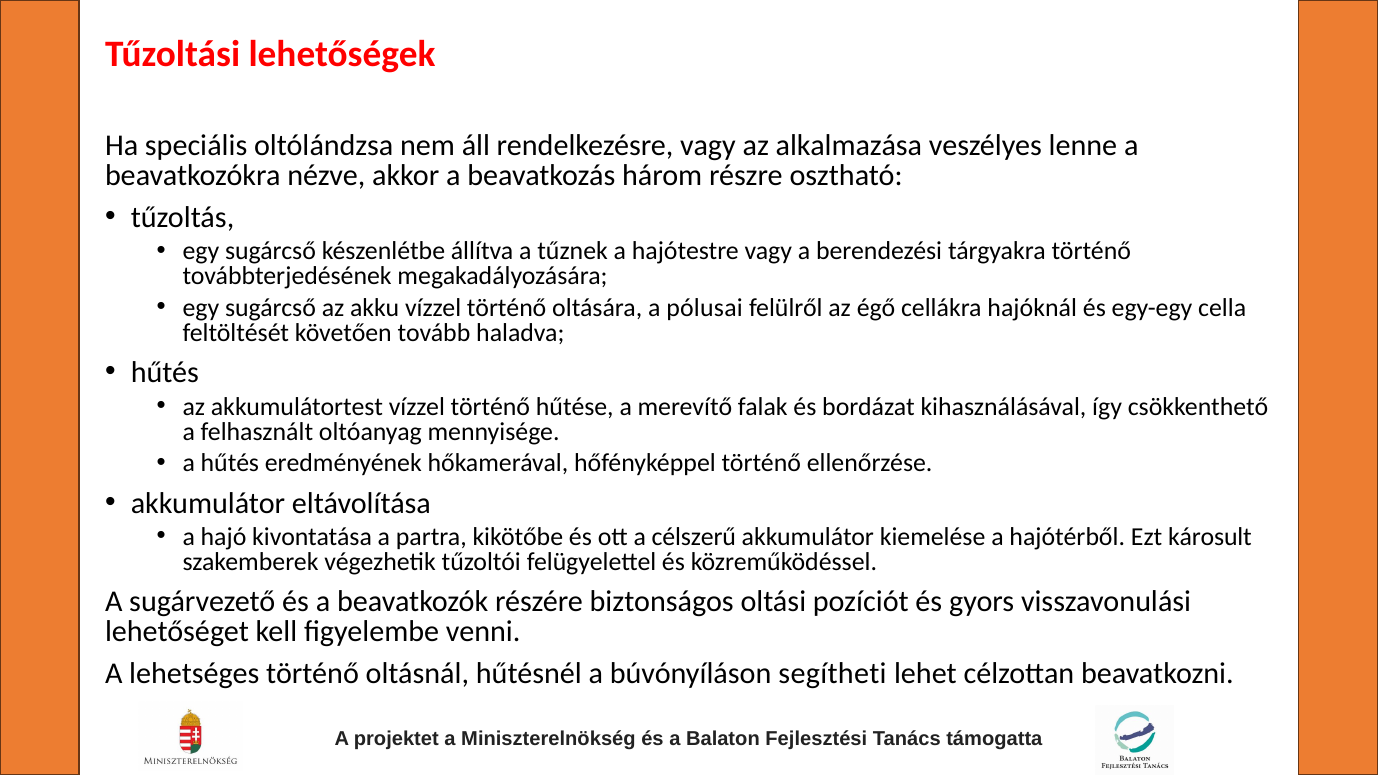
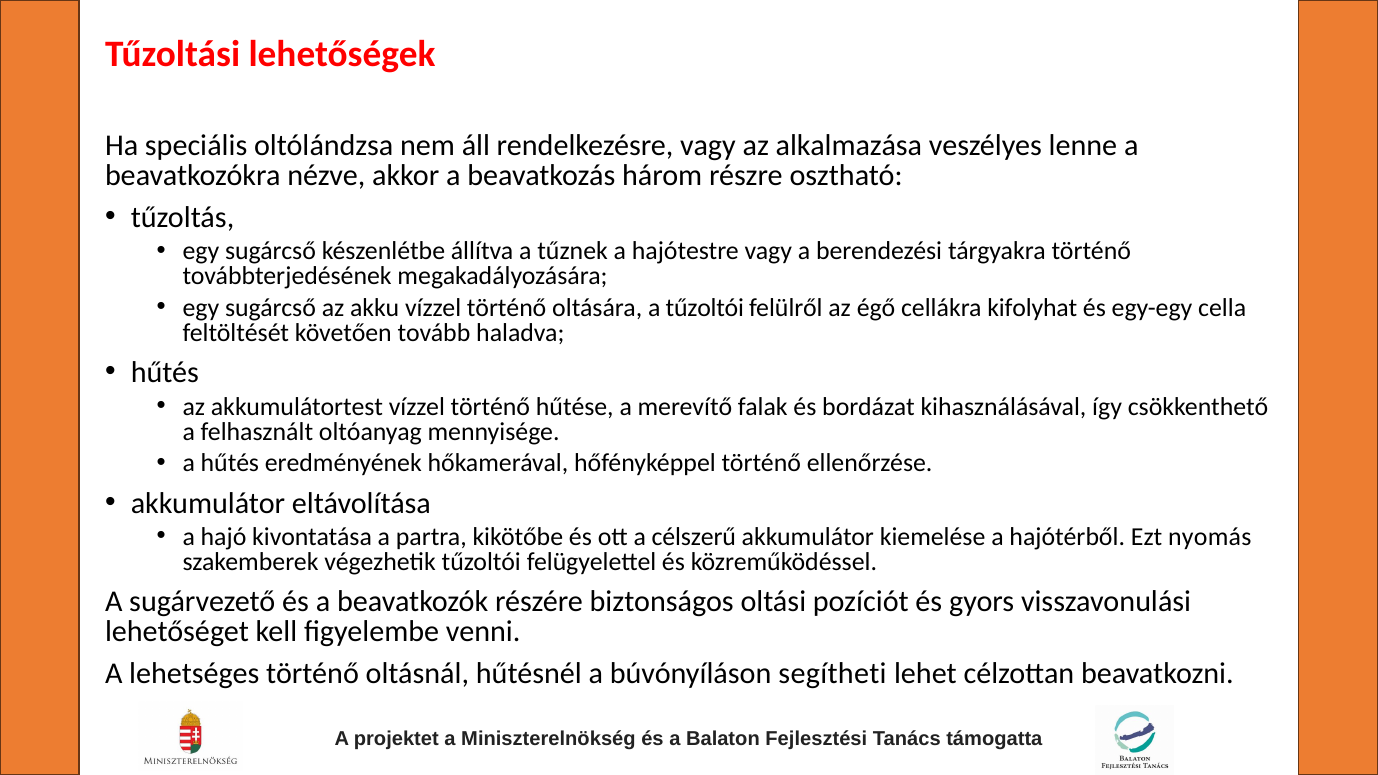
a pólusai: pólusai -> tűzoltói (705, 308)
hajóknál: hajóknál -> kifolyhat (1032, 308)
károsult: károsult -> nyomás (1210, 537)
